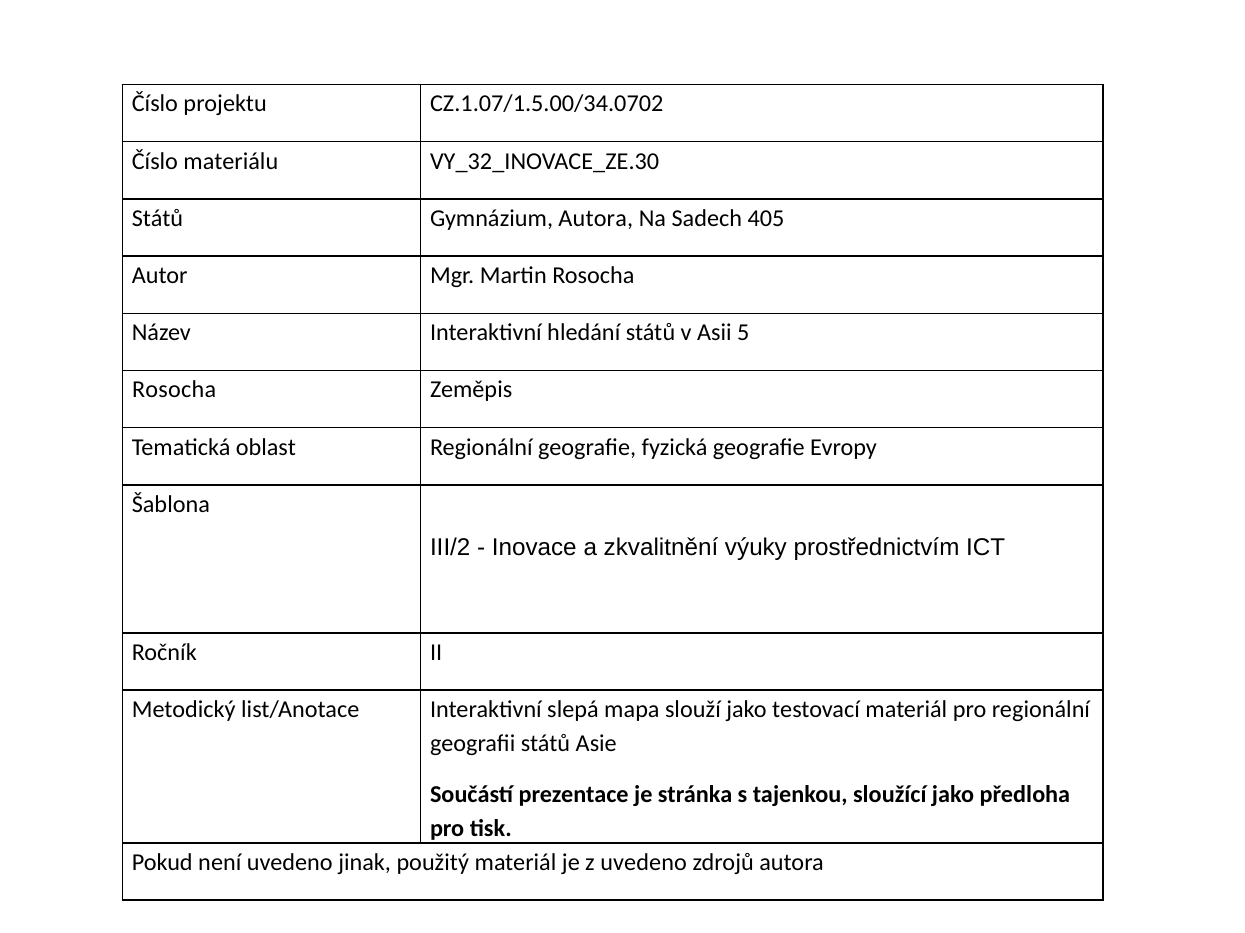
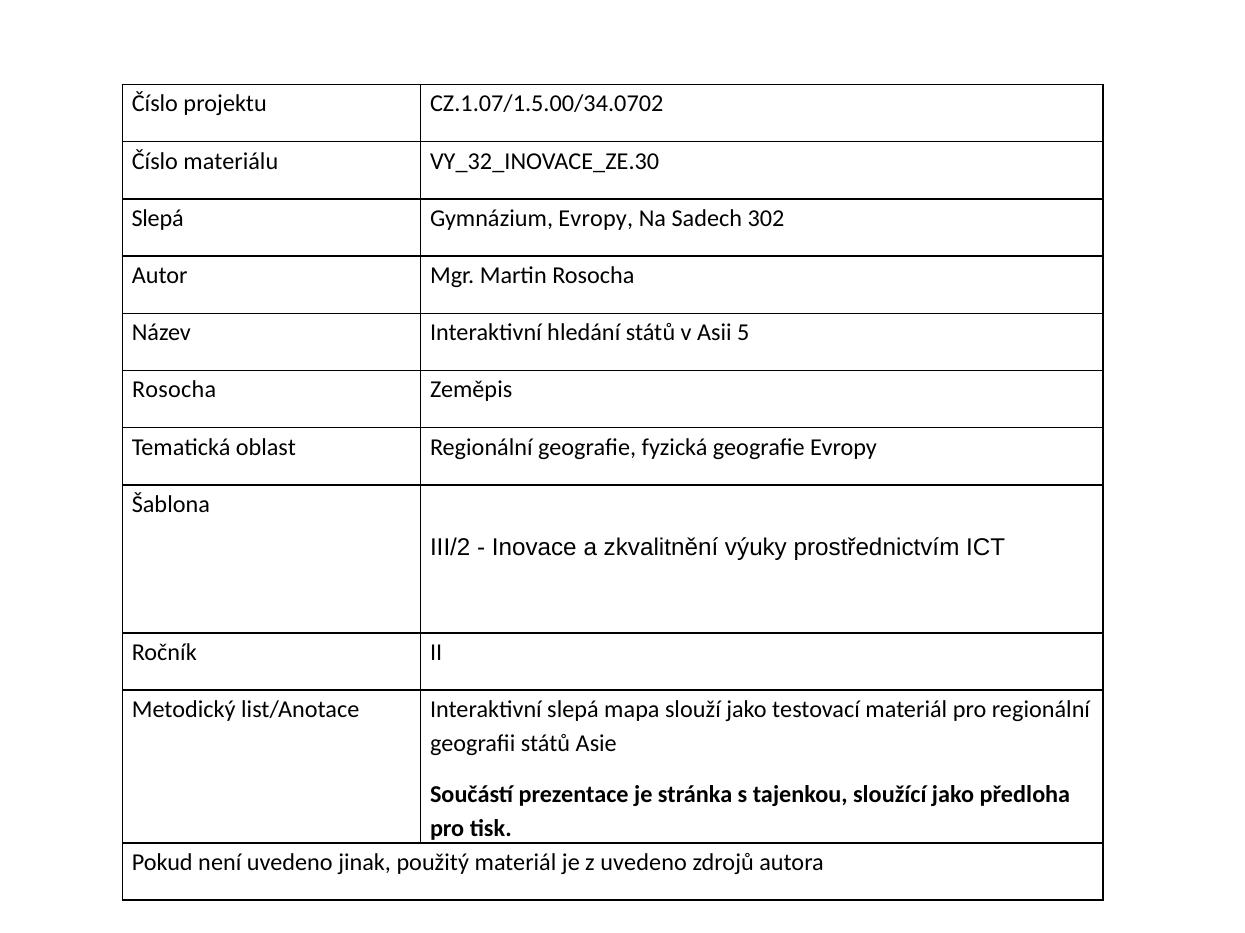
Států: Států -> Slepá (158, 218)
Gymnázium Autora: Autora -> Evropy (596, 218)
405: 405 -> 302 (766, 218)
